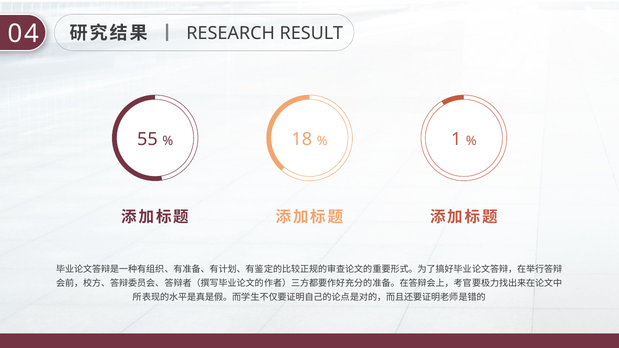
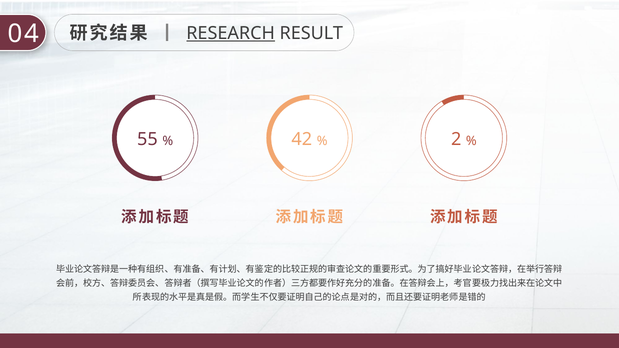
RESEARCH underline: none -> present (231, 33)
18: 18 -> 42 (302, 139)
1: 1 -> 2 (456, 139)
